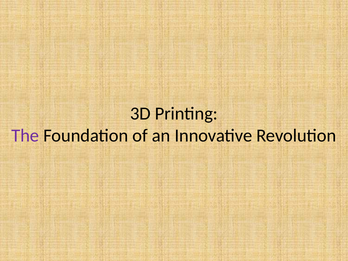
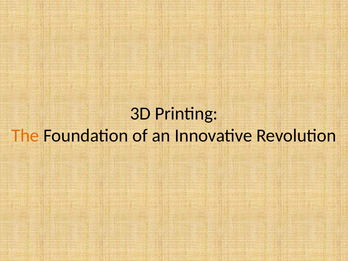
The colour: purple -> orange (25, 136)
